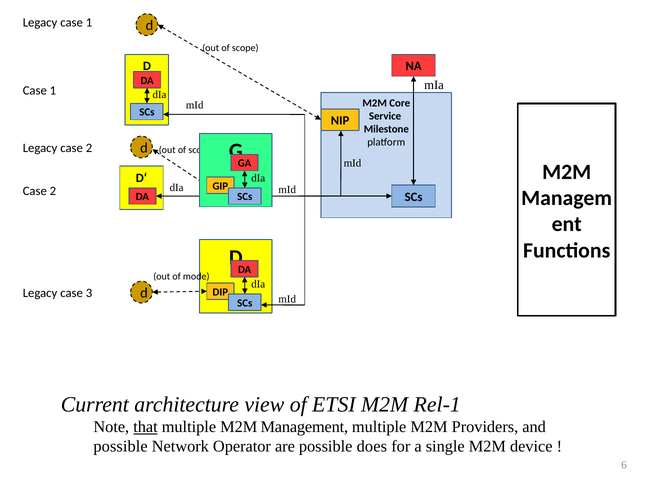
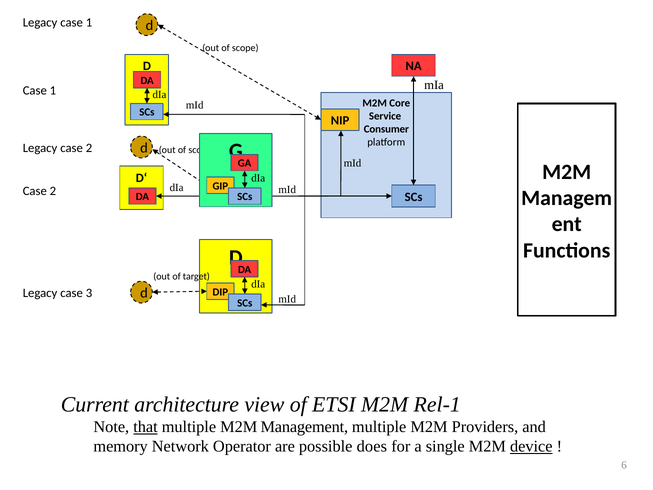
Milestone: Milestone -> Consumer (386, 129)
mode: mode -> target (196, 277)
possible: possible -> memory (121, 446)
device underline: none -> present (531, 446)
